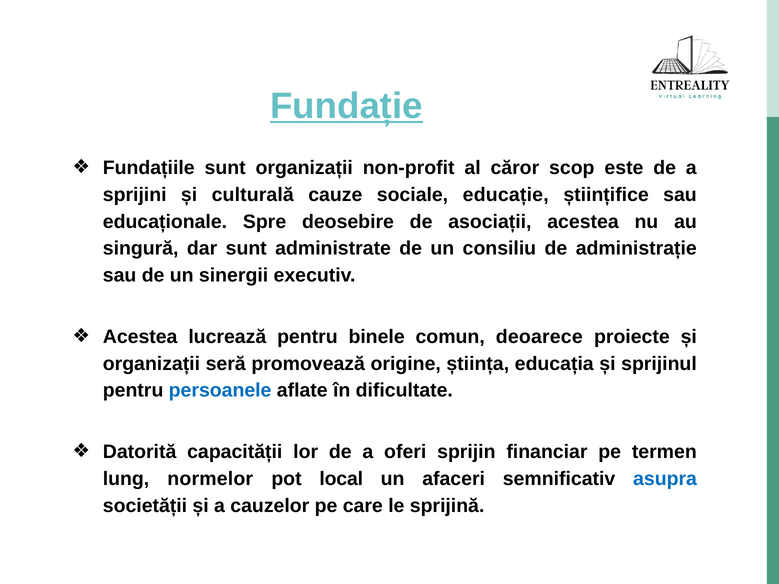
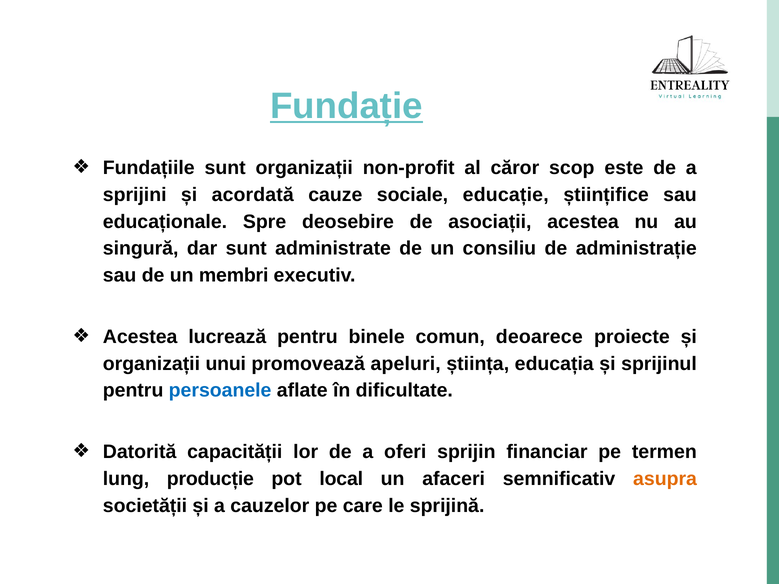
culturală: culturală -> acordată (253, 195)
sinergii: sinergii -> membri (234, 275)
seră: seră -> unui (226, 364)
origine: origine -> apeluri (406, 364)
normelor: normelor -> producție (210, 479)
asupra colour: blue -> orange (665, 479)
